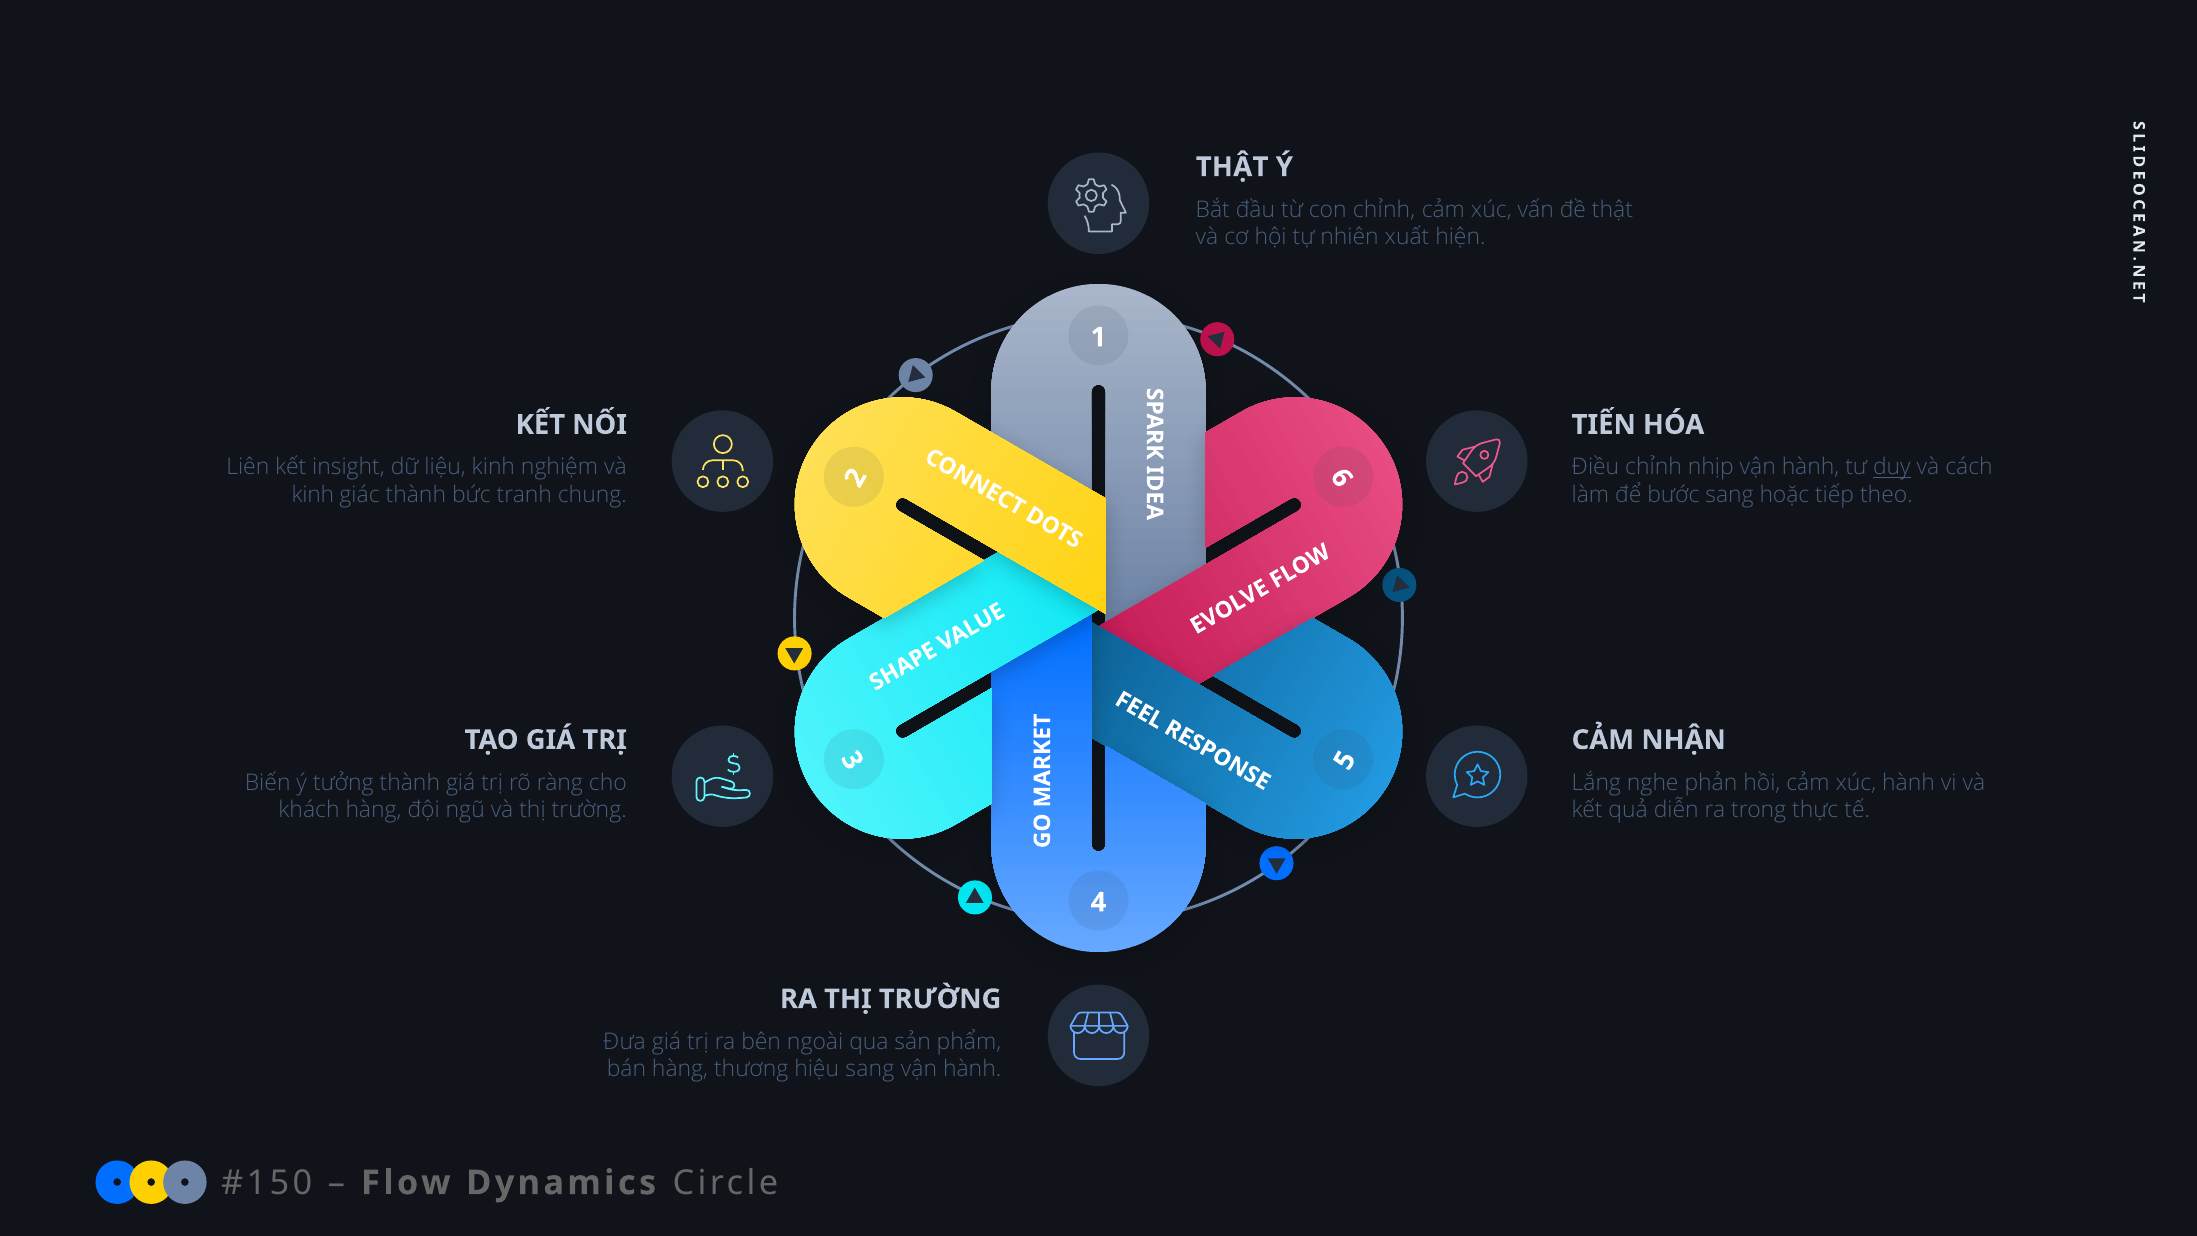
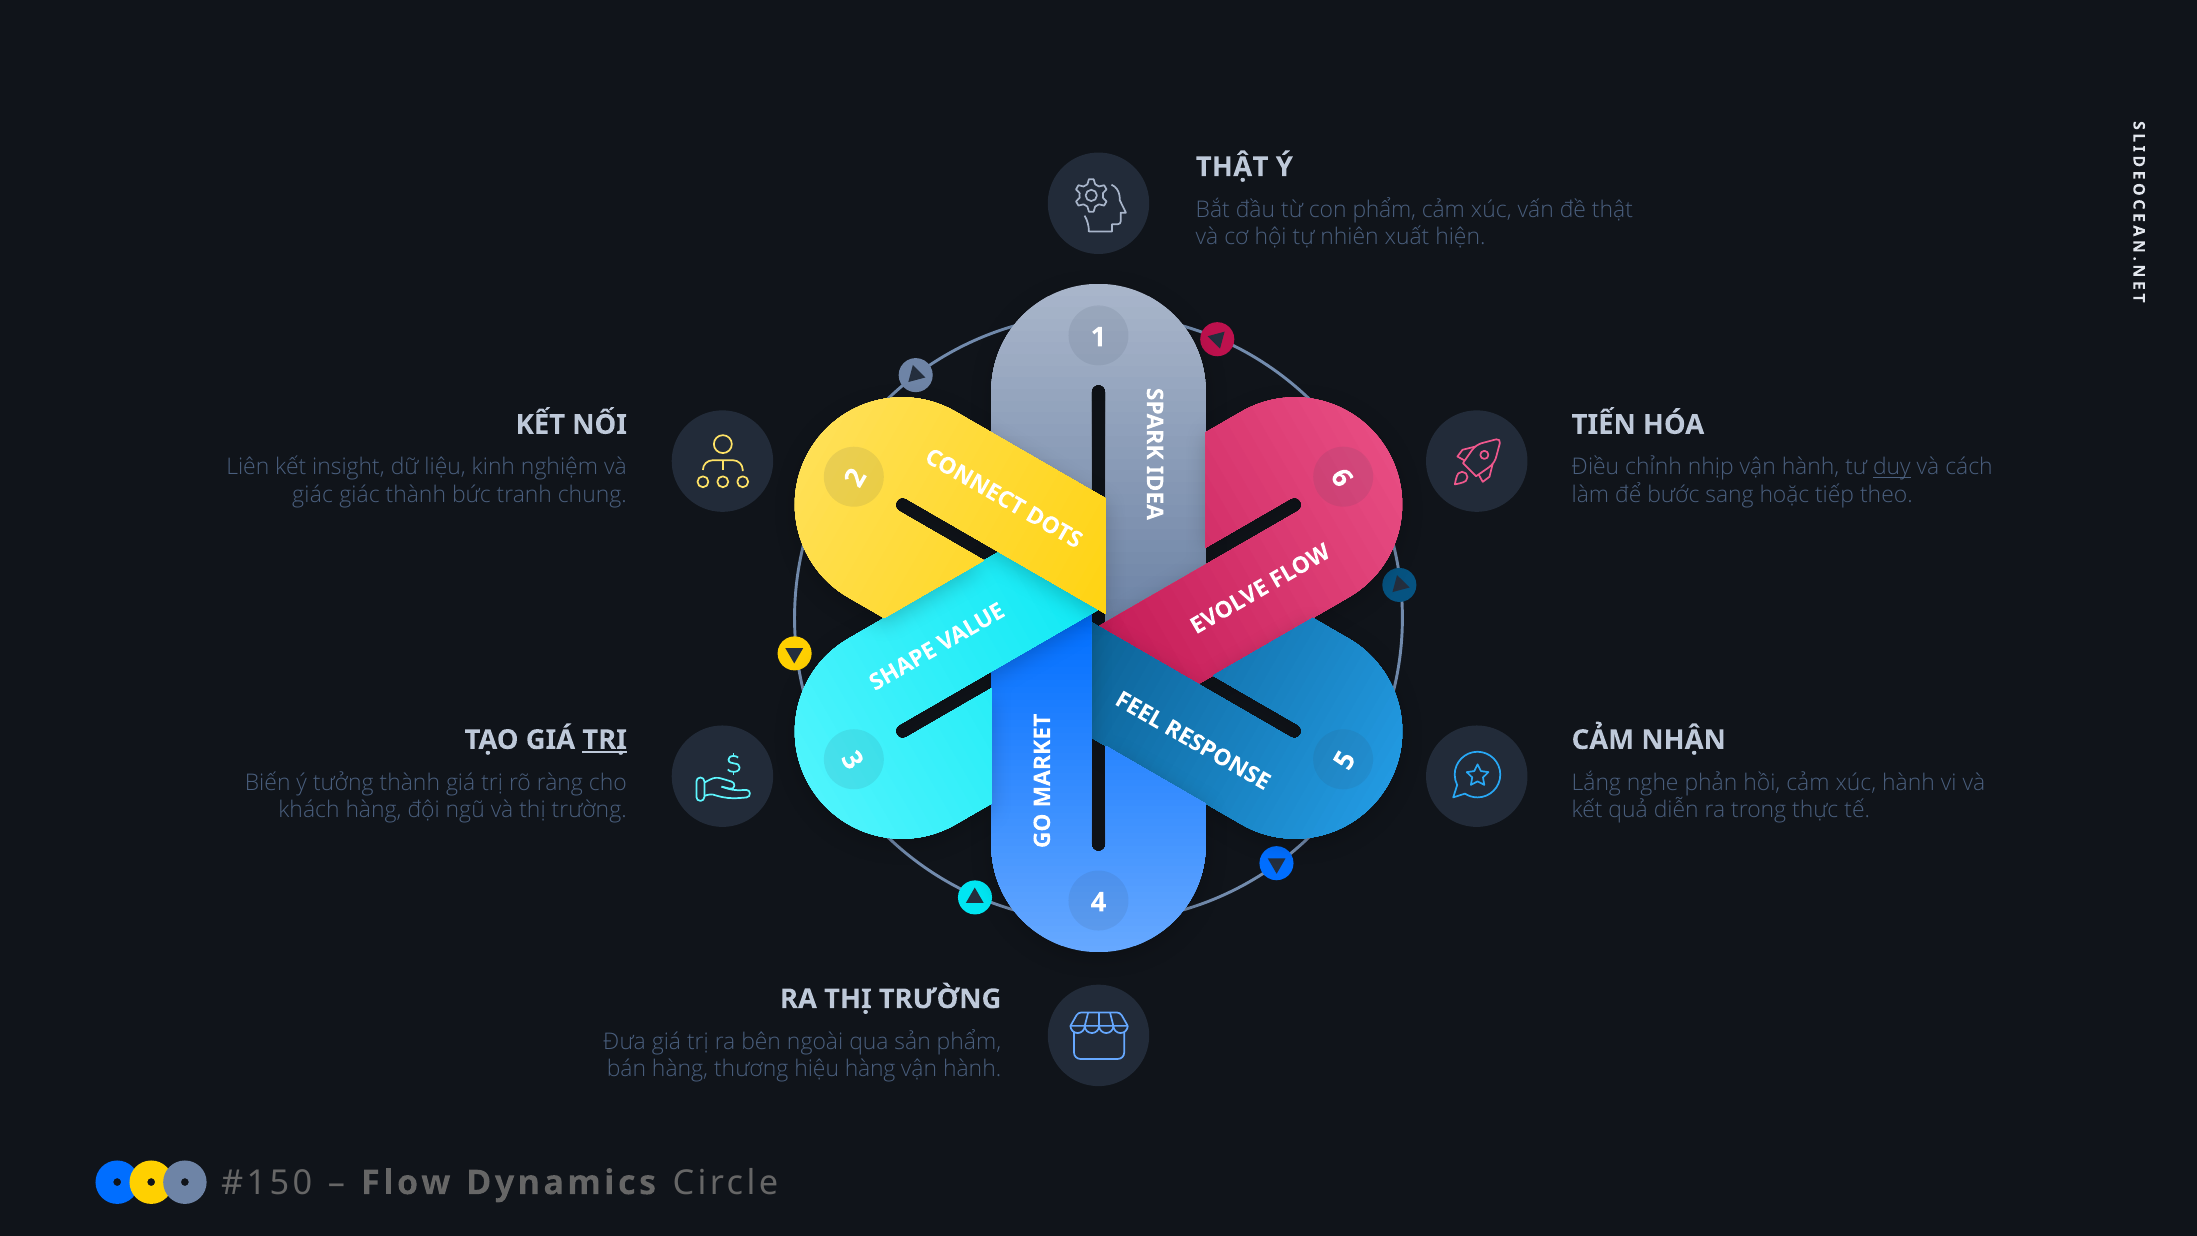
con chỉnh: chỉnh -> phẩm (1384, 210)
kinh: kinh -> giác (313, 495)
TRỊ underline: none -> present (605, 740)
hiệu sang: sang -> hàng (870, 1069)
